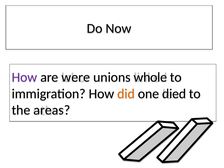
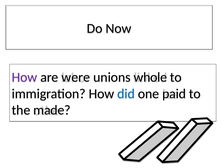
did colour: orange -> blue (126, 94)
died: died -> paid (174, 94)
areas: areas -> made (52, 110)
